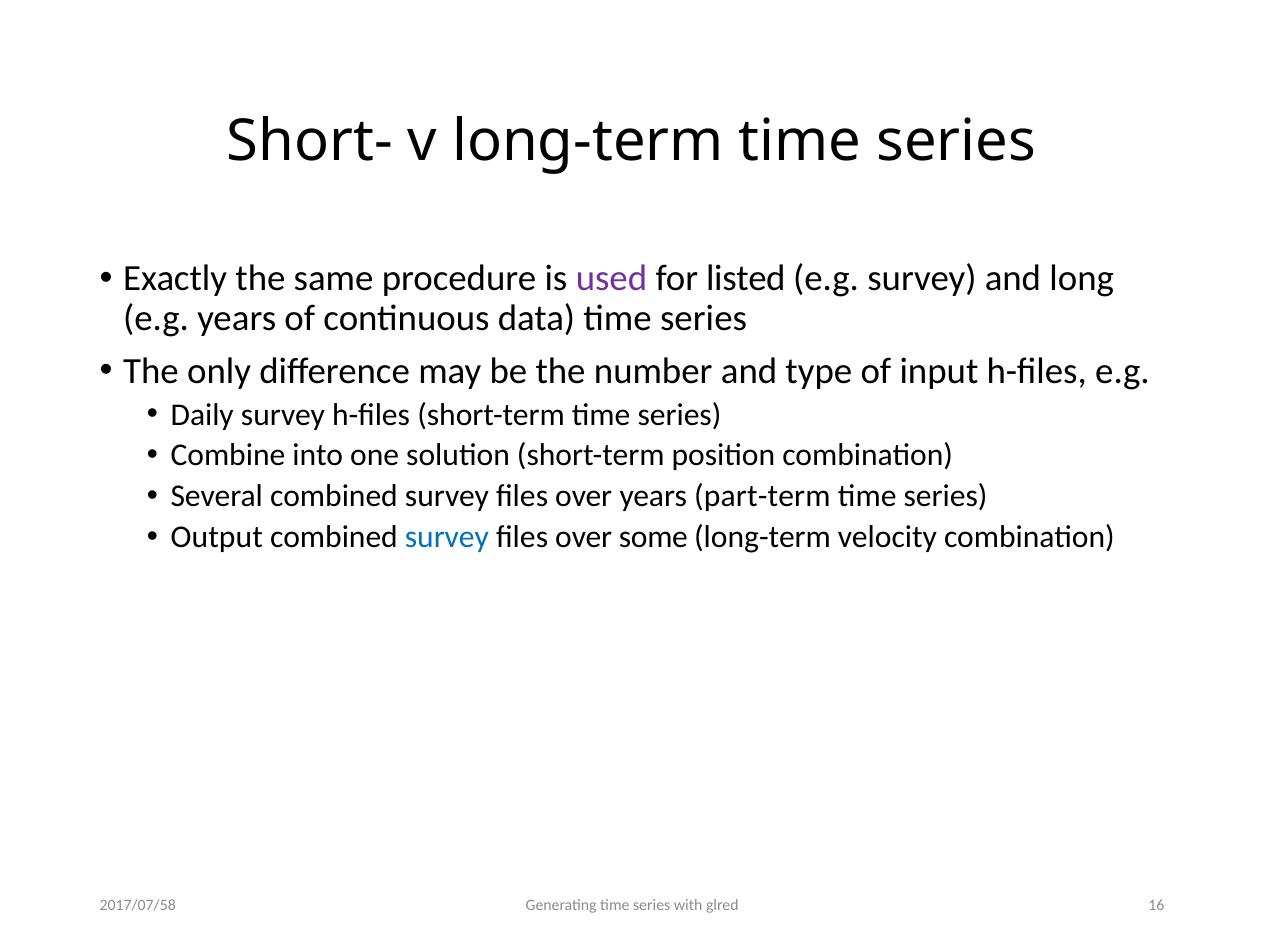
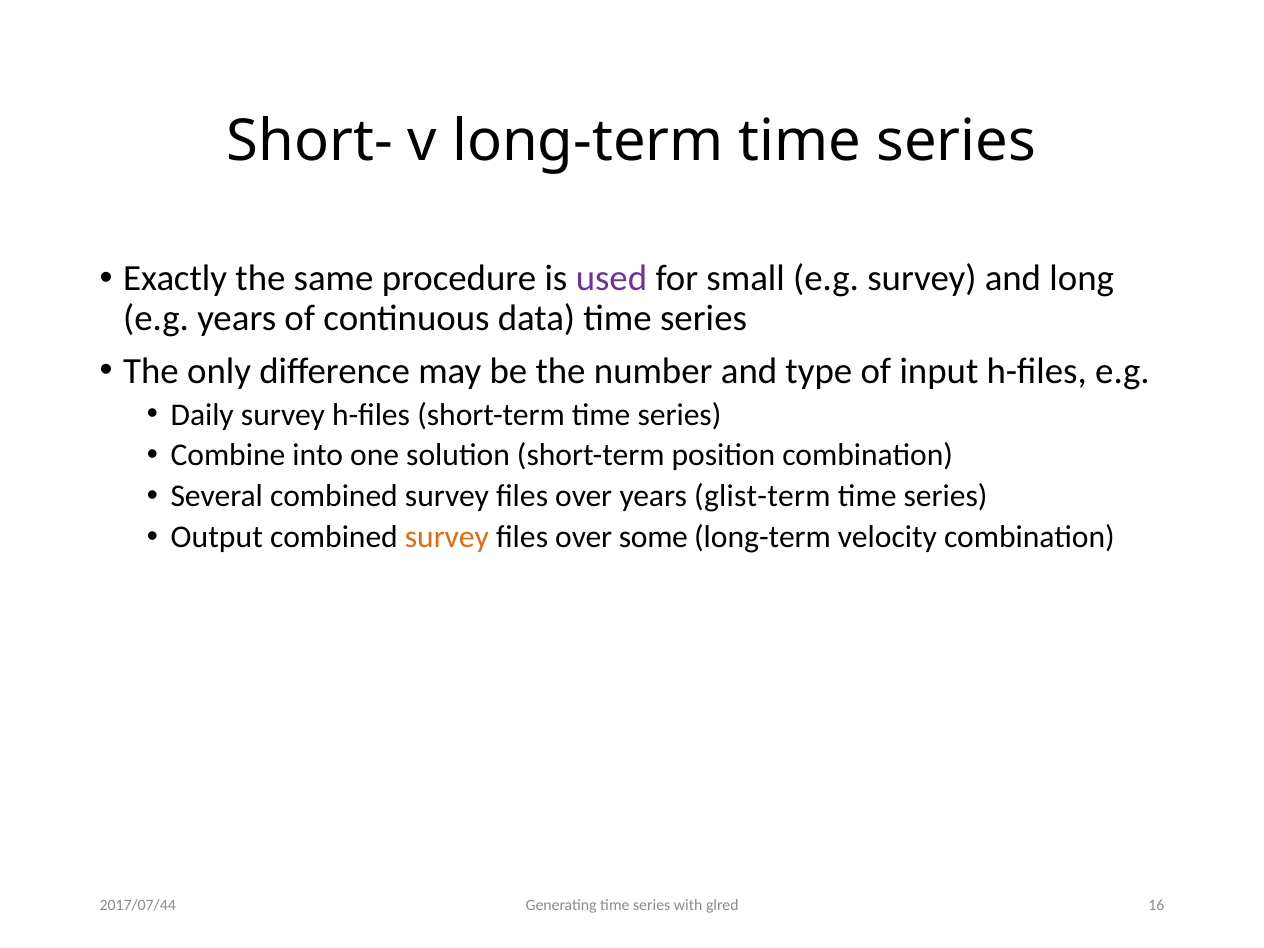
listed: listed -> small (746, 278)
part-term: part-term -> glist-term (762, 496)
survey colour: blue -> orange (447, 537)
2017/07/58: 2017/07/58 -> 2017/07/44 (138, 905)
